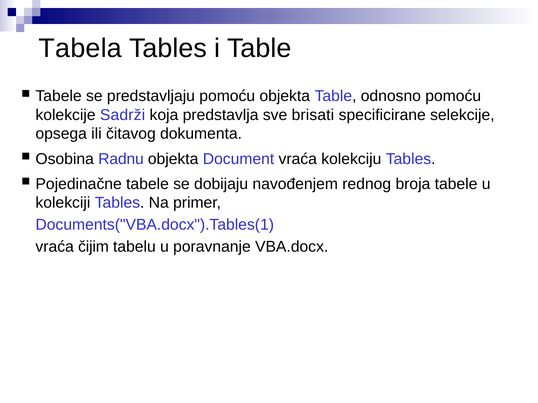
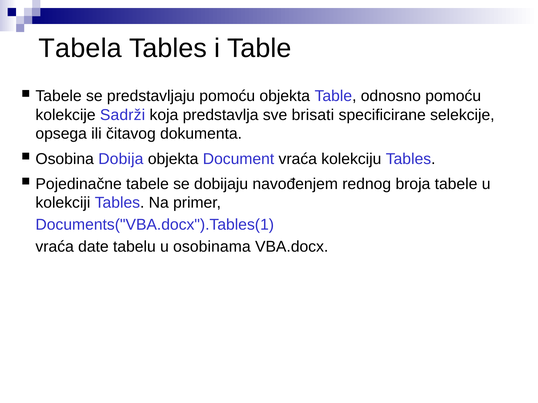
Radnu: Radnu -> Dobija (121, 159)
čijim: čijim -> date (93, 247)
poravnanje: poravnanje -> osobinama (212, 247)
